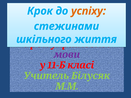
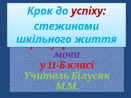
успіху colour: orange -> red (88, 11)
